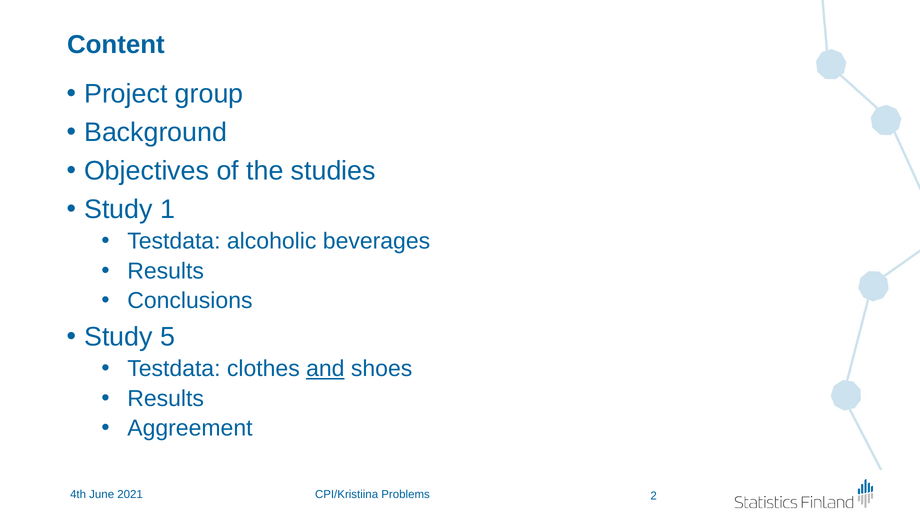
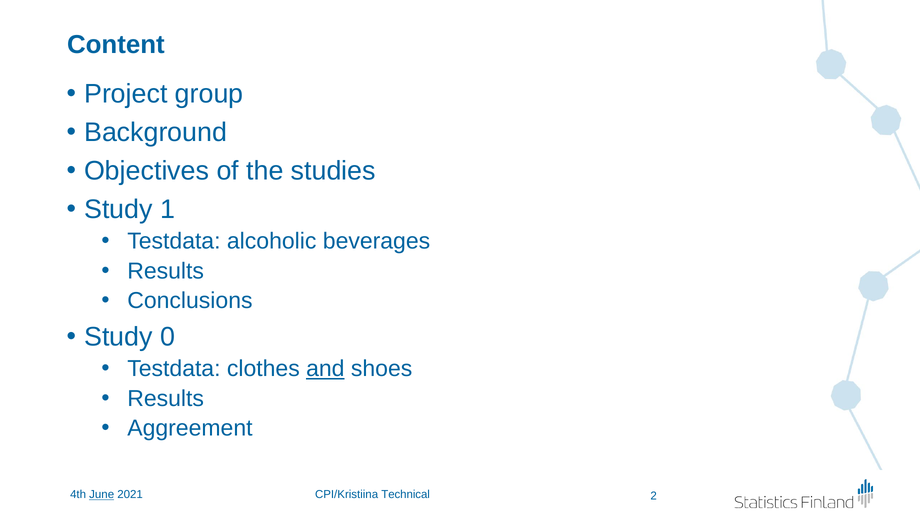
5: 5 -> 0 (167, 337)
June underline: none -> present (102, 494)
Problems: Problems -> Technical (406, 494)
